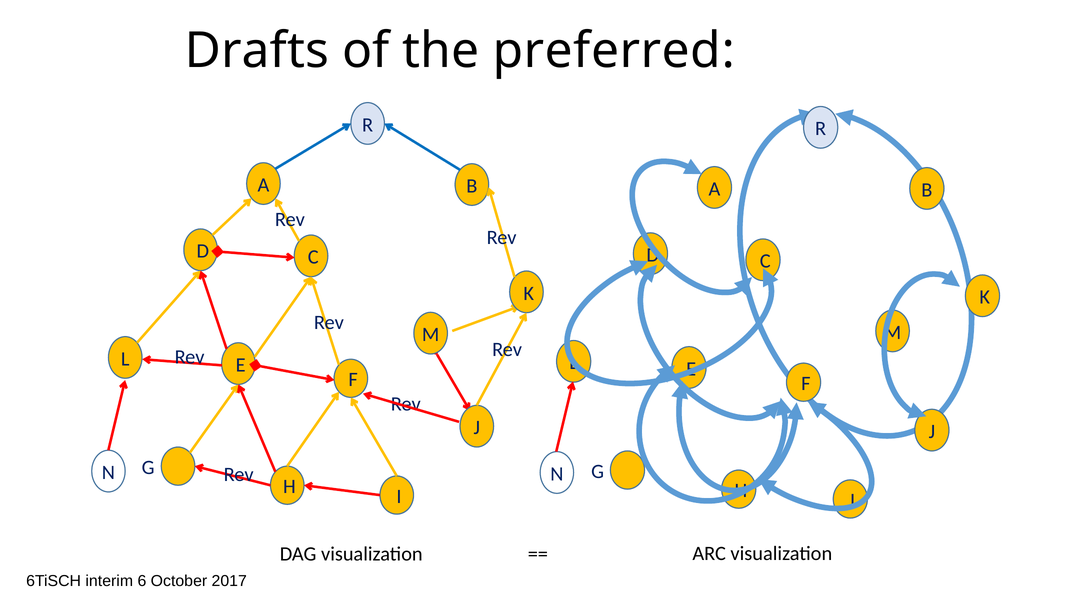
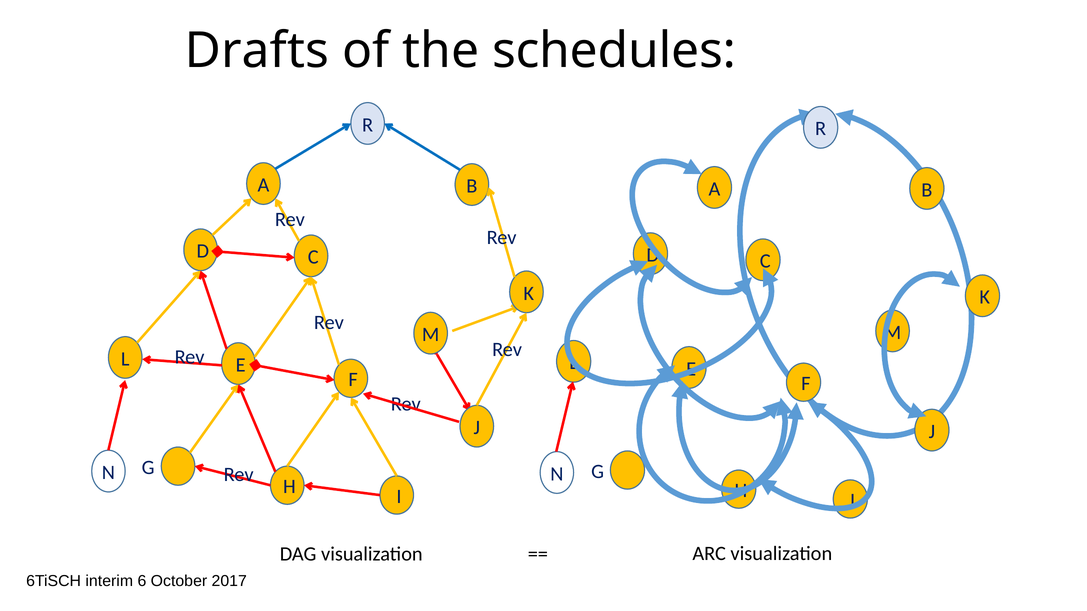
preferred: preferred -> schedules (614, 51)
